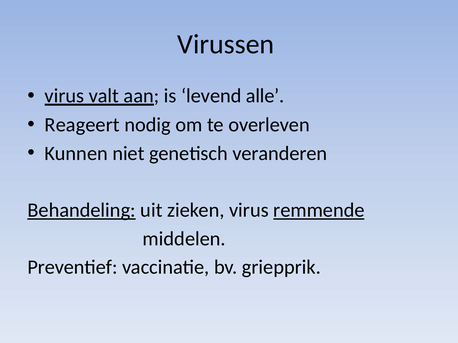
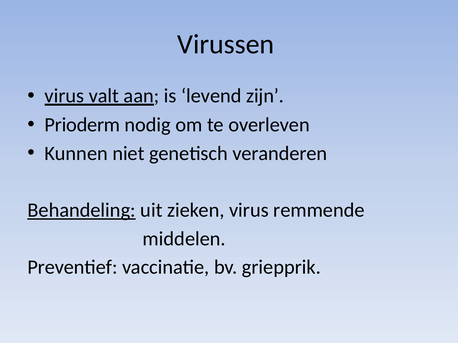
alle: alle -> zijn (265, 96)
Reageert: Reageert -> Prioderm (82, 125)
remmende underline: present -> none (319, 211)
